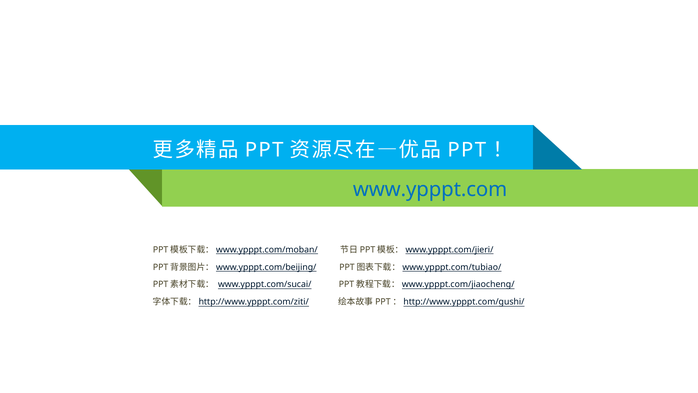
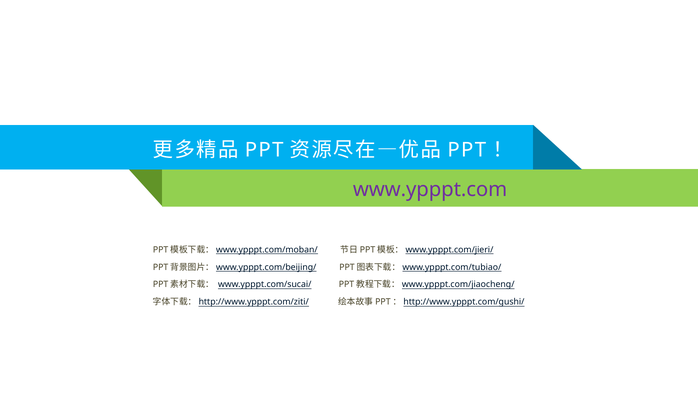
www.ypppt.com colour: blue -> purple (430, 189)
